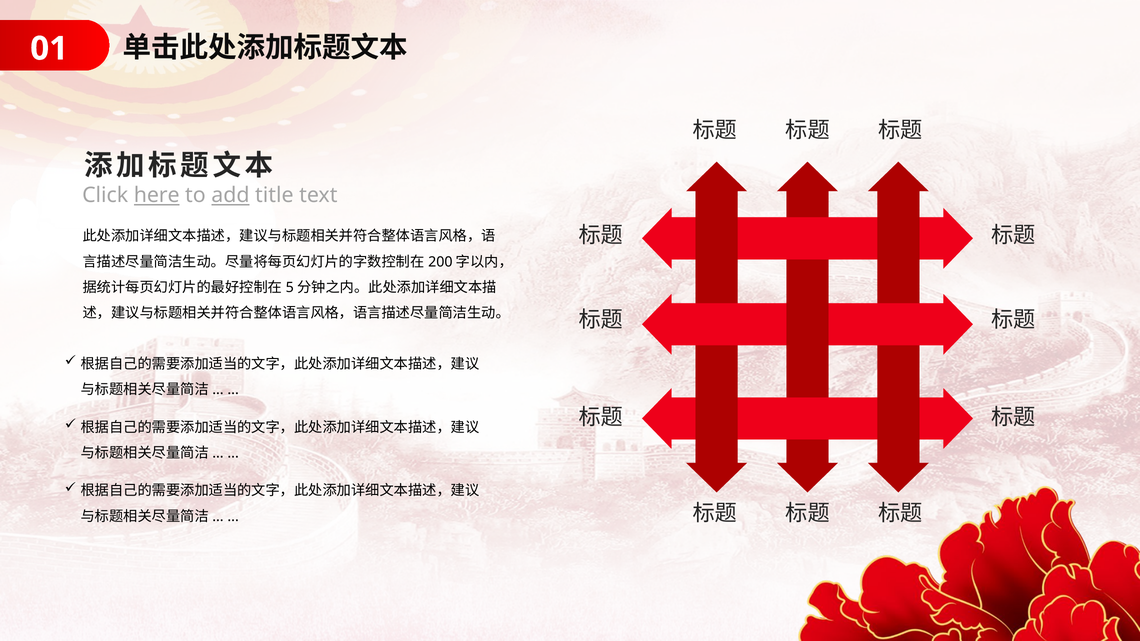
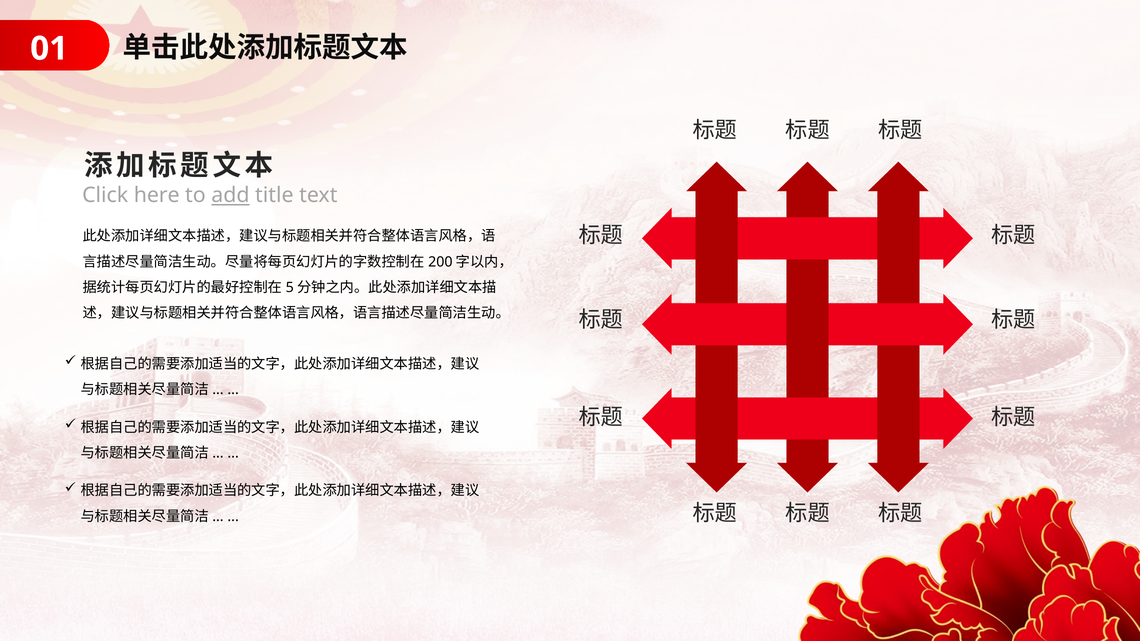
here underline: present -> none (157, 196)
